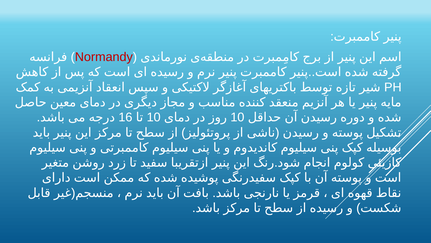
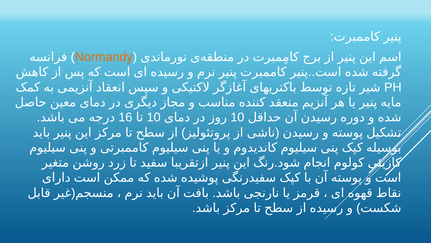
Normandy colour: red -> orange (104, 57)
